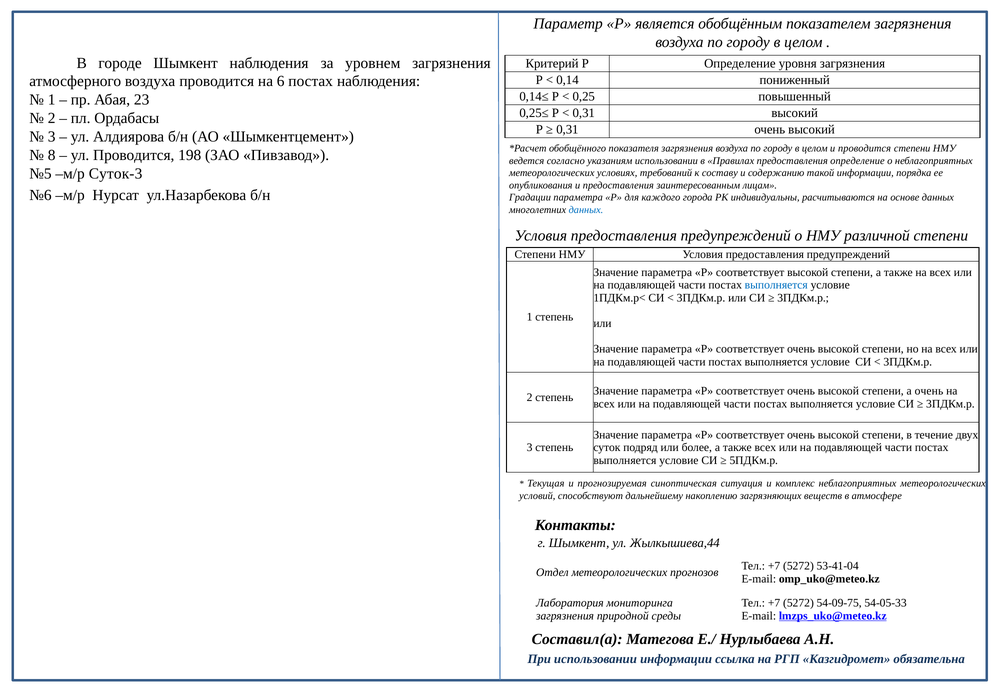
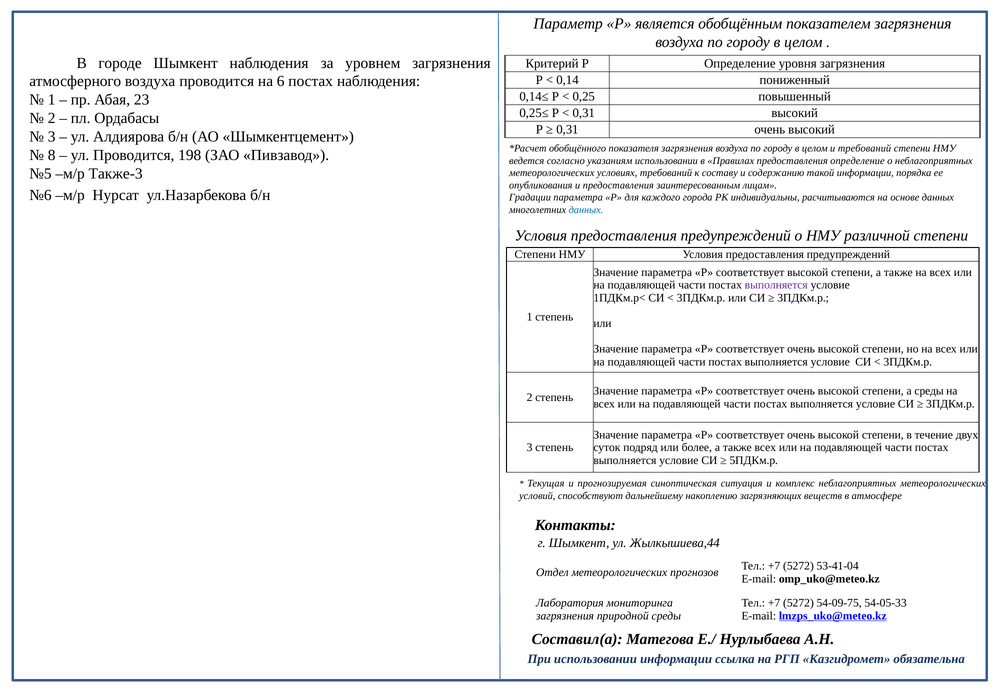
и проводится: проводится -> требований (865, 148)
Суток-3: Суток-3 -> Также-3 (116, 174)
выполняется colour: blue -> purple (776, 285)
а очень: очень -> среды (929, 391)
